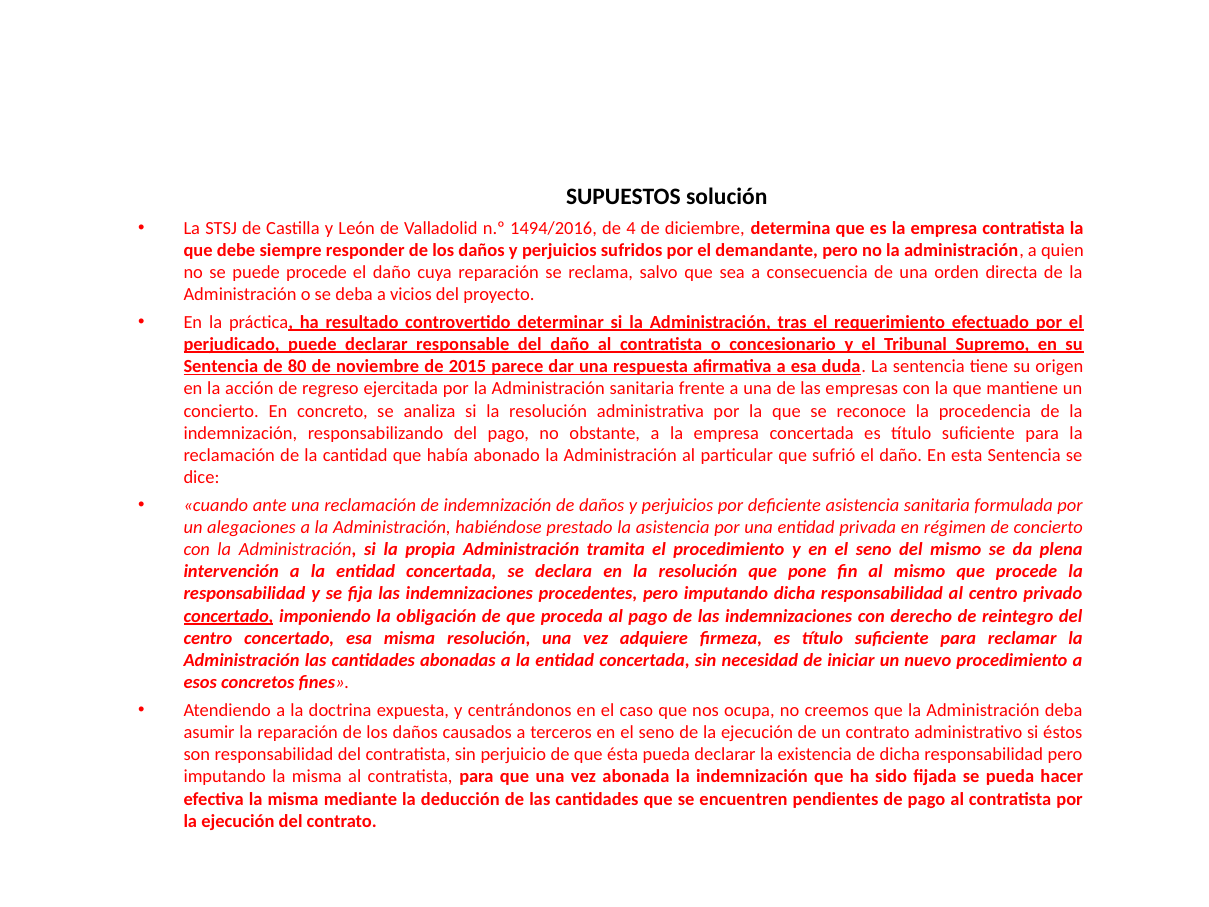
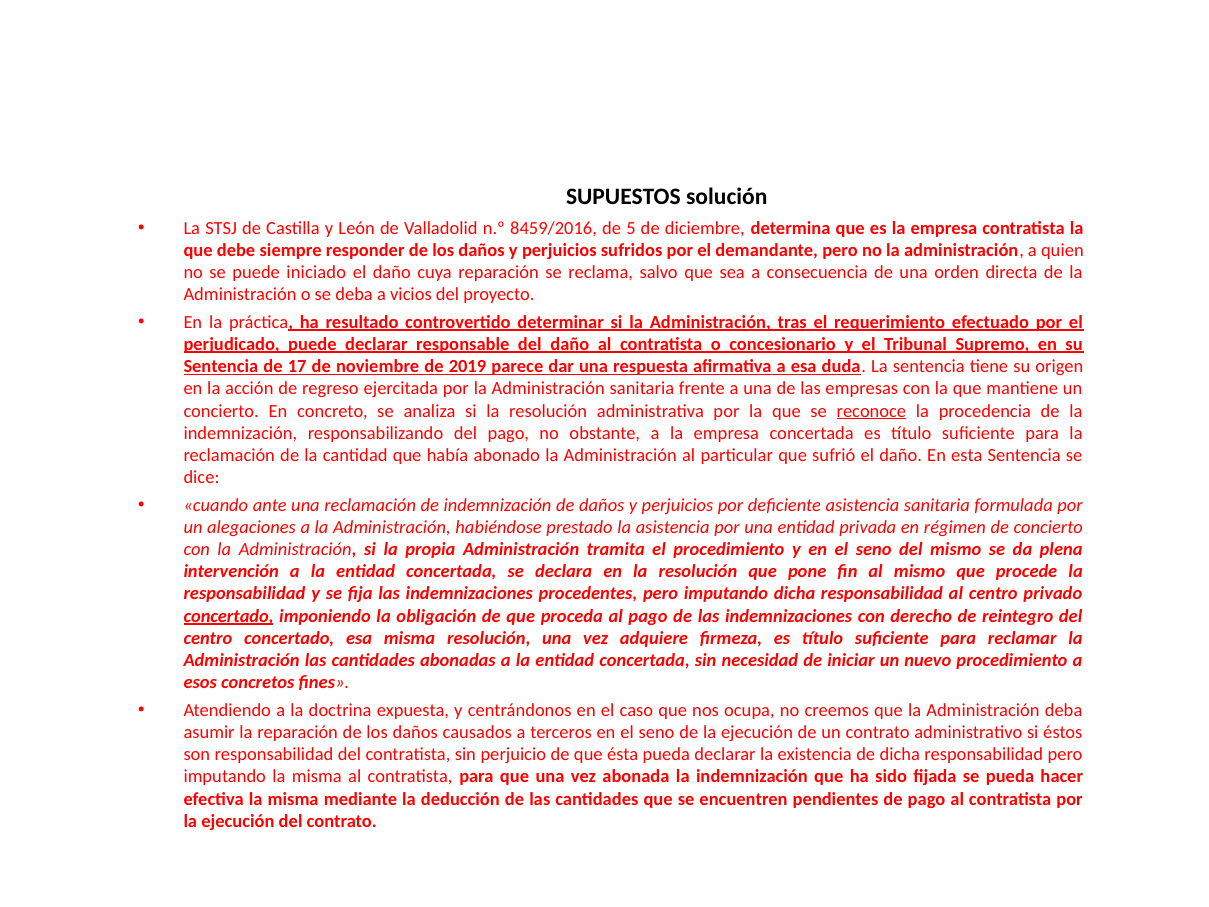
1494/2016: 1494/2016 -> 8459/2016 (554, 228)
4: 4 -> 5 (631, 228)
puede procede: procede -> iniciado (316, 272)
80: 80 -> 17 (297, 367)
2015: 2015 -> 2019 (467, 367)
reconoce underline: none -> present (871, 411)
